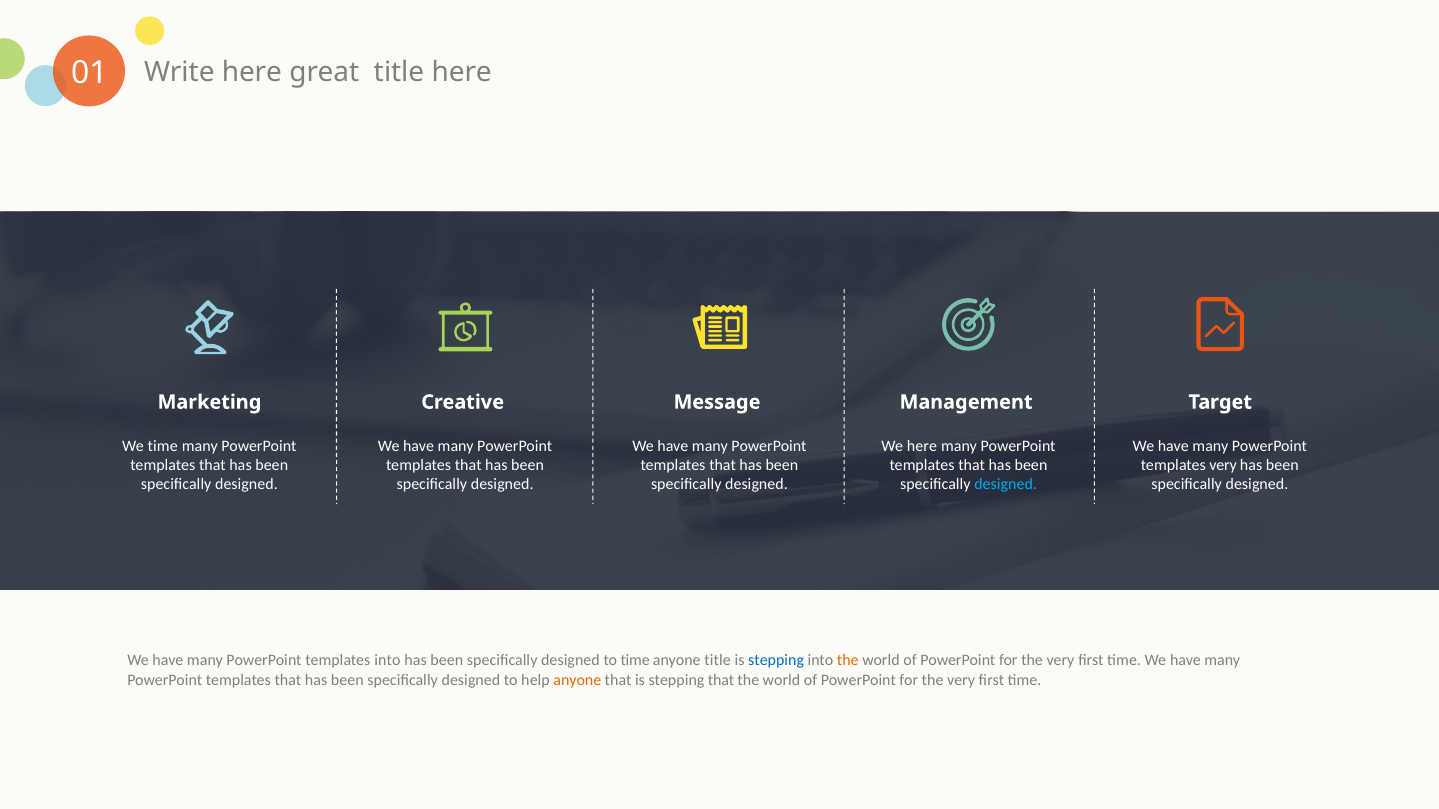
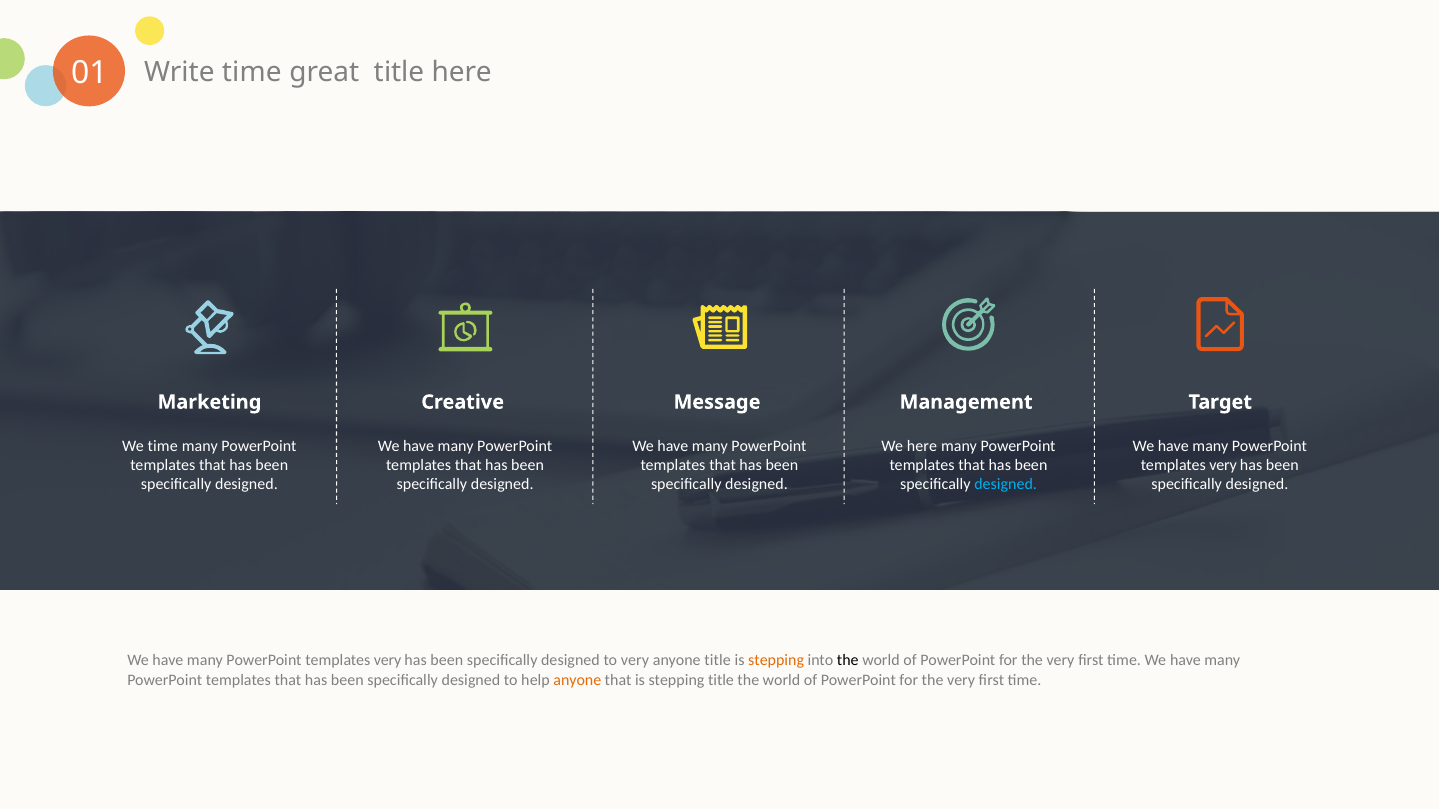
Write here: here -> time (252, 72)
into: into -> very (388, 661)
to time: time -> very (635, 661)
stepping colour: blue -> orange (776, 661)
the colour: orange -> black (848, 661)
stepping that: that -> title (721, 680)
